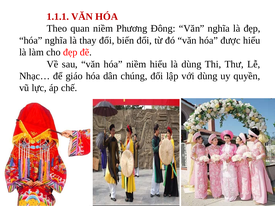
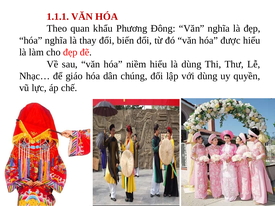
quan niềm: niềm -> khẩu (103, 28)
